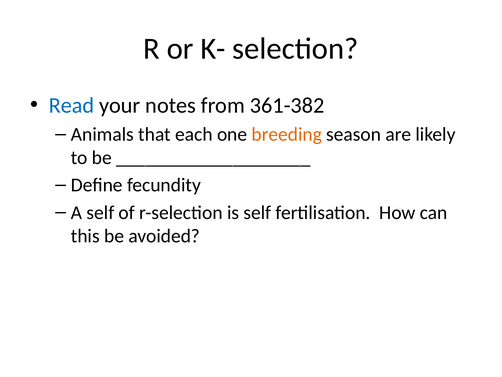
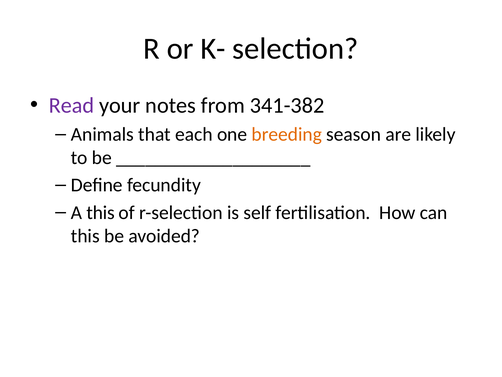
Read colour: blue -> purple (72, 105)
361-382: 361-382 -> 341-382 (287, 105)
A self: self -> this (101, 212)
